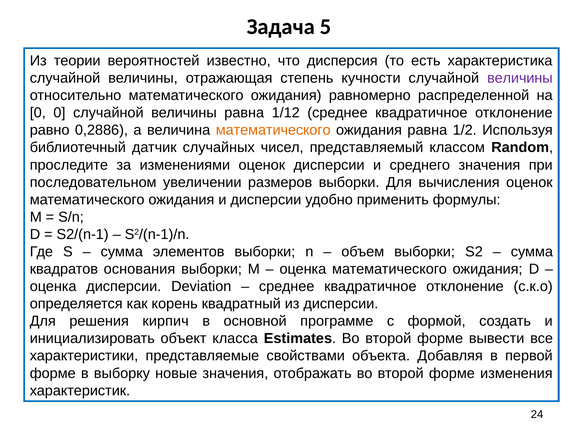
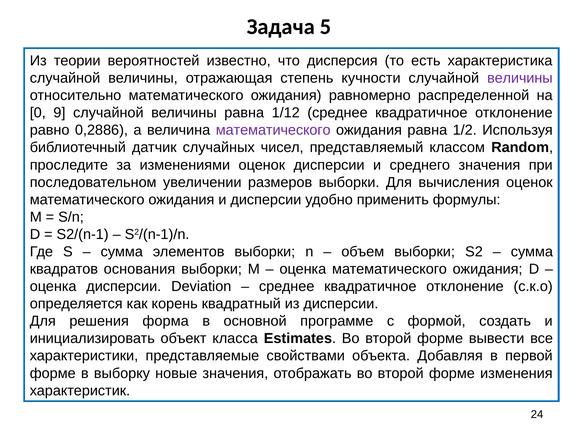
0 0: 0 -> 9 (59, 113)
математического colour: orange -> purple (273, 130)
кирпич: кирпич -> форма (166, 321)
